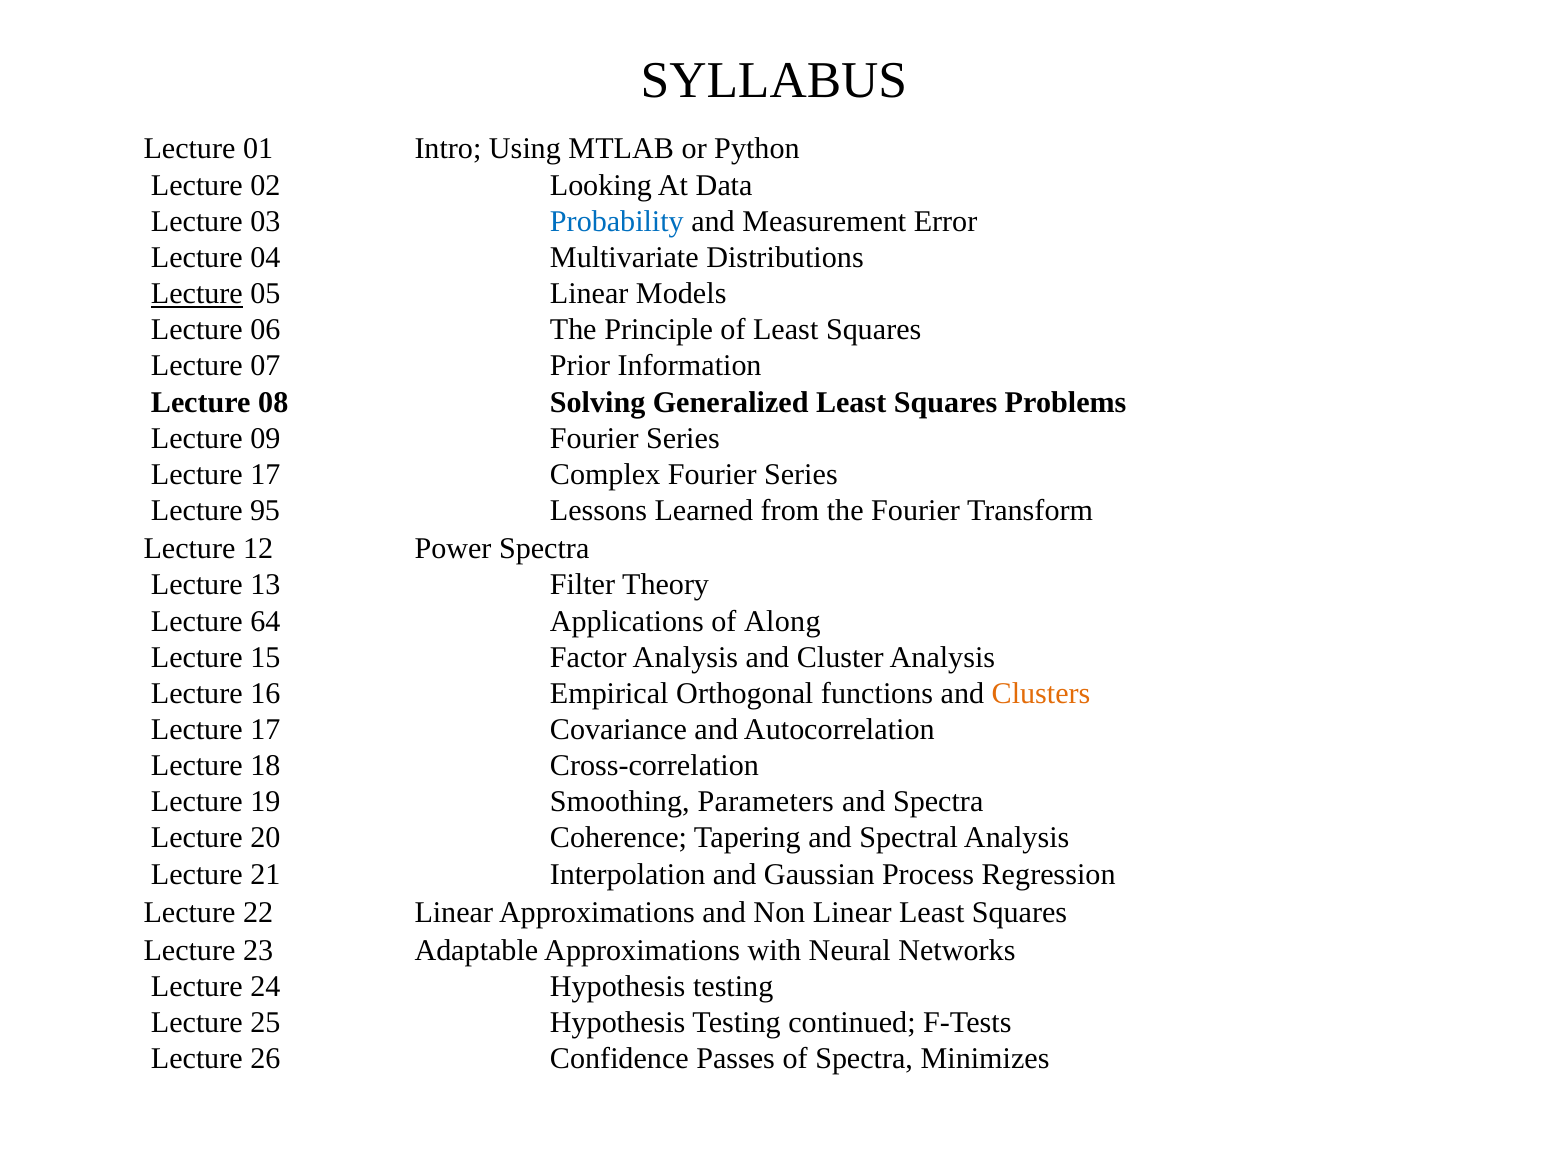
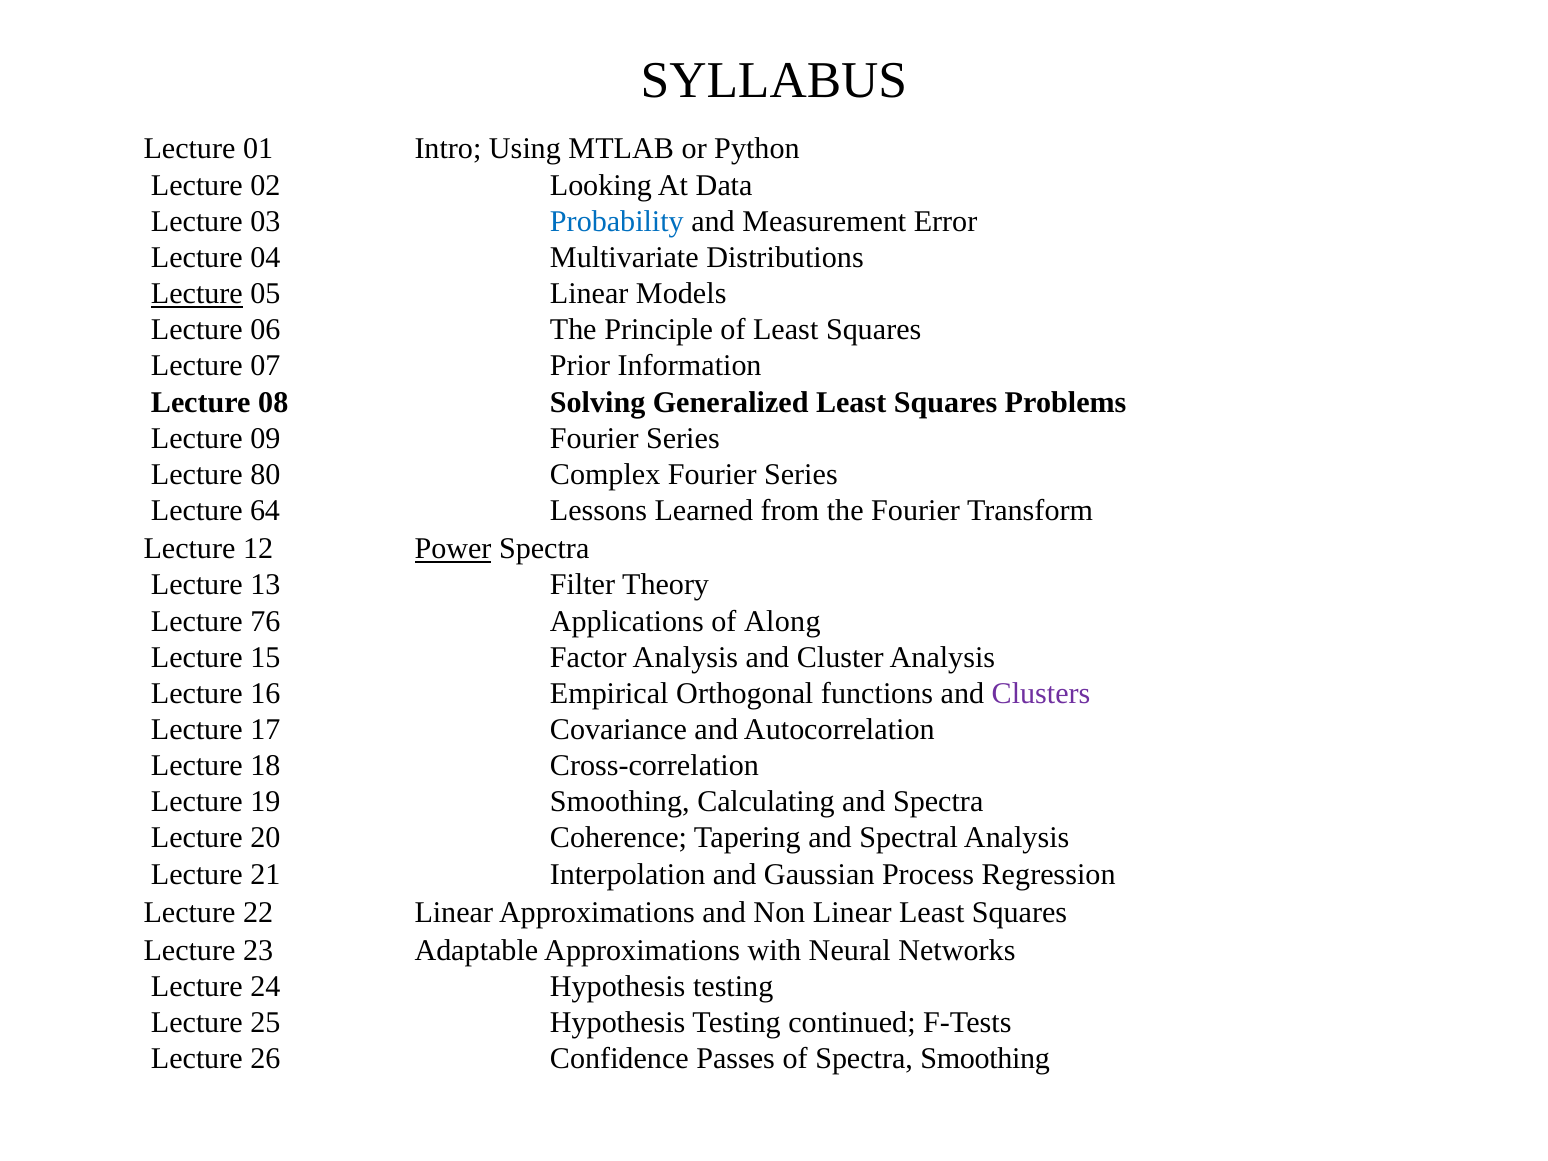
17: 17 -> 80 (265, 474)
95: 95 -> 64 (265, 511)
Power underline: none -> present (453, 549)
64: 64 -> 76 (265, 621)
Clusters colour: orange -> purple (1041, 693)
Parameters: Parameters -> Calculating (766, 802)
Spectra Minimizes: Minimizes -> Smoothing (985, 1059)
